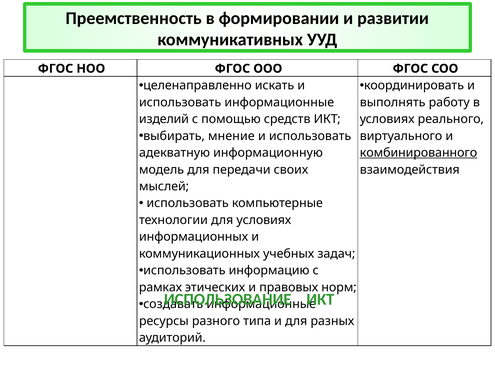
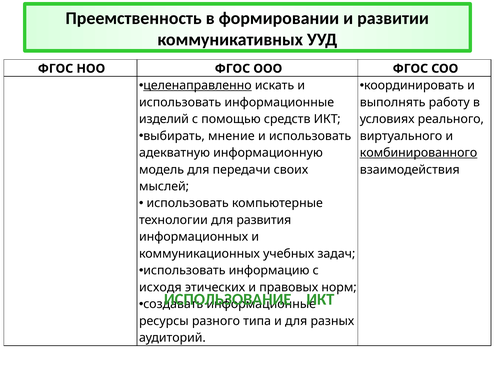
целенаправленно underline: none -> present (197, 86)
для условиях: условиях -> развития (264, 220)
рамках: рамках -> исходя (160, 288)
